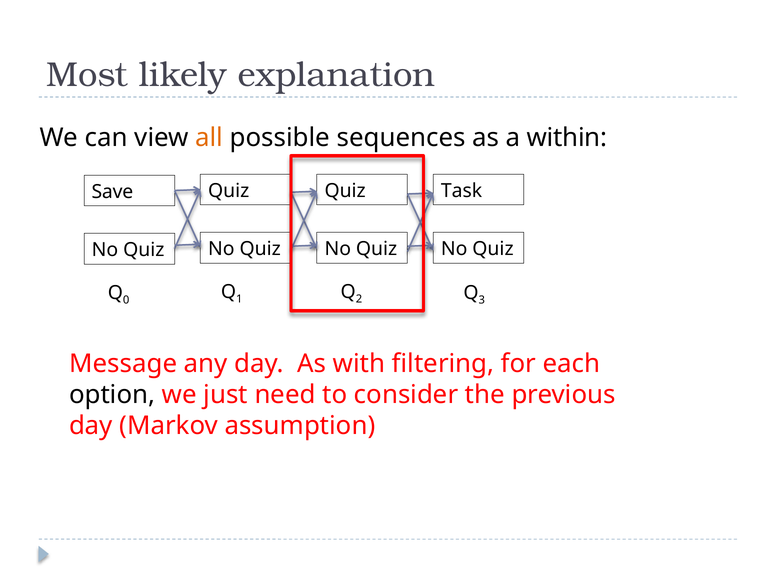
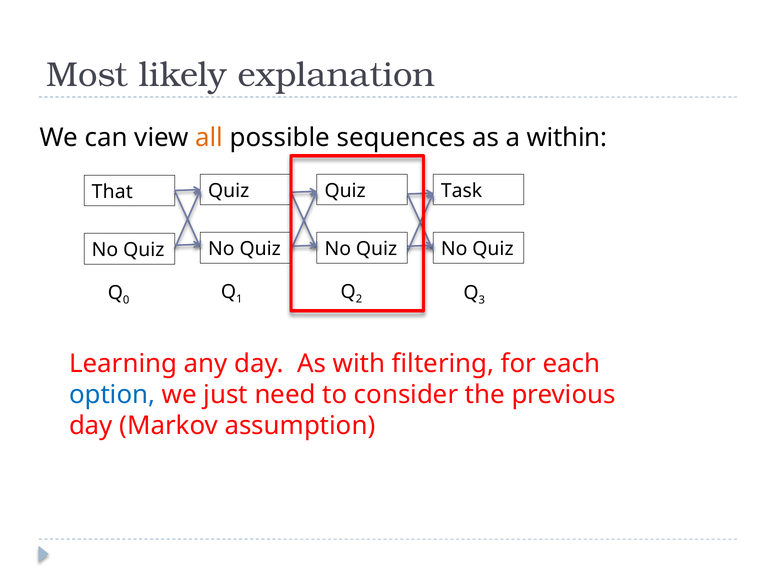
Save: Save -> That (112, 192)
Message: Message -> Learning (123, 364)
option colour: black -> blue (112, 395)
